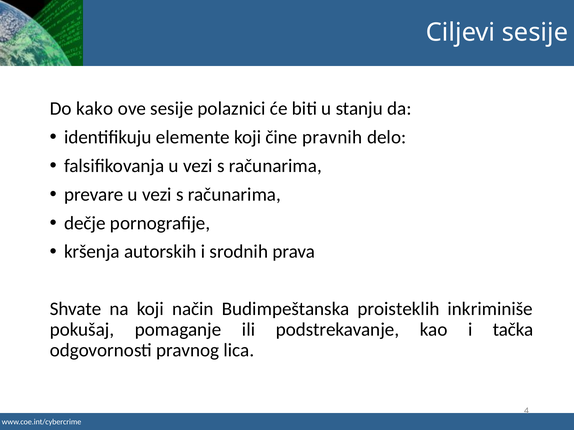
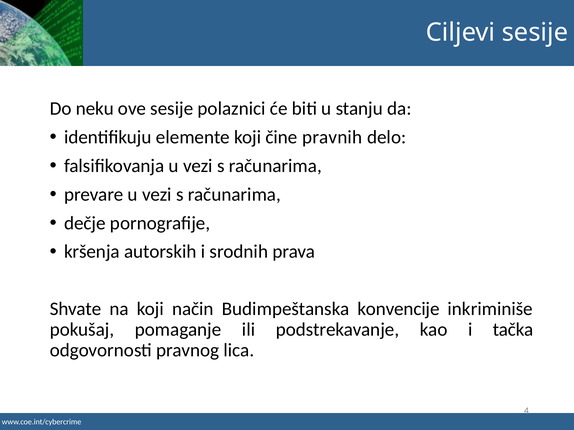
kako: kako -> neku (95, 109)
proisteklih: proisteklih -> konvencije (398, 309)
